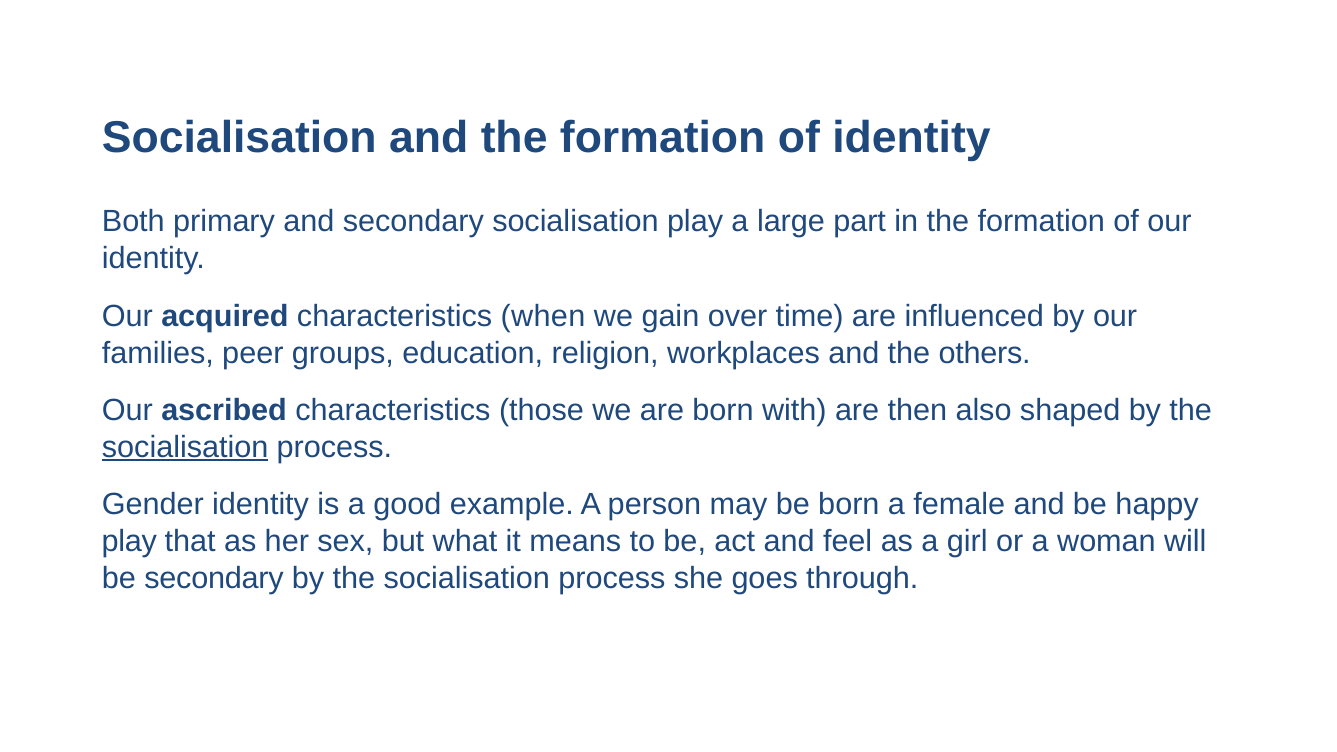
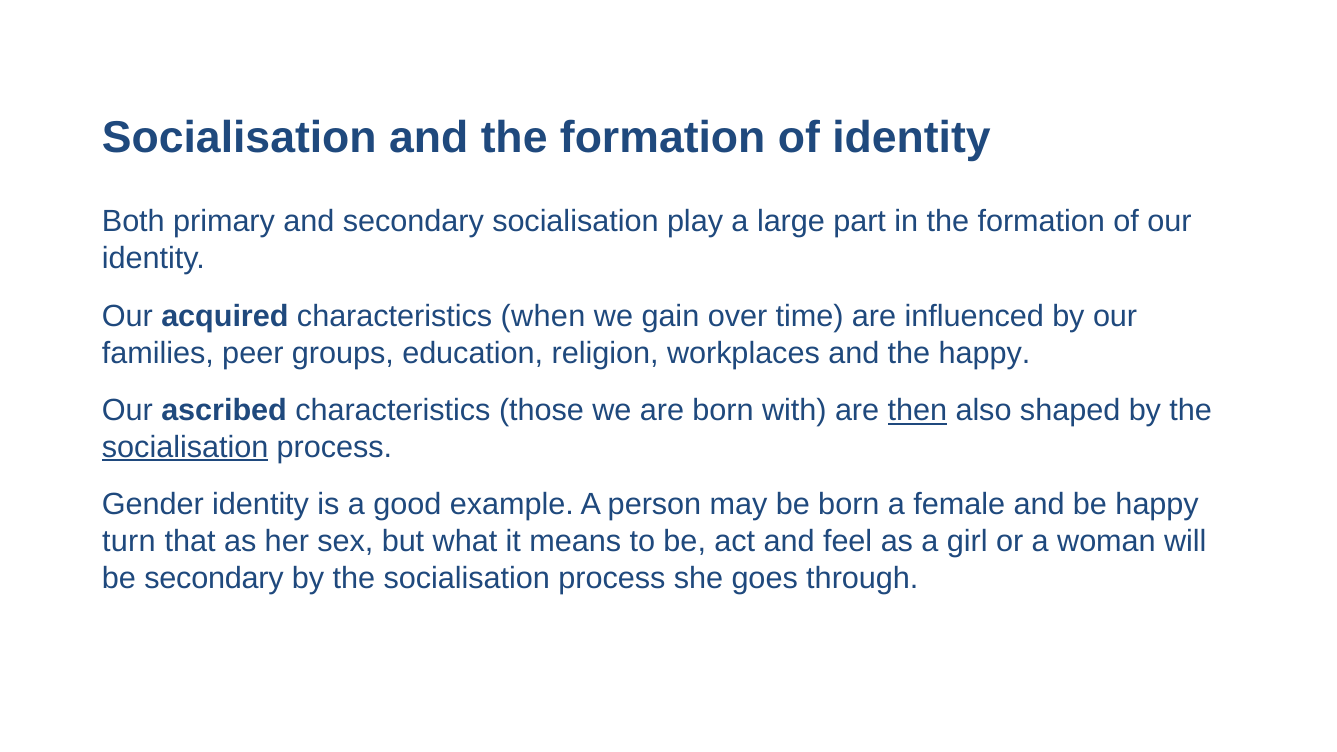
the others: others -> happy (984, 353)
then underline: none -> present (917, 411)
play: play -> turn (129, 542)
